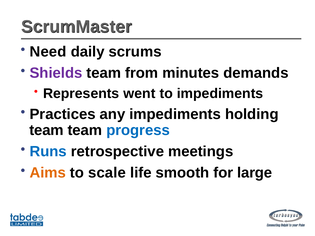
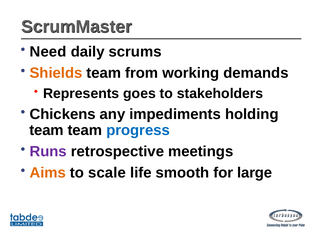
Shields colour: purple -> orange (56, 73)
minutes: minutes -> working (191, 73)
went: went -> goes (140, 94)
to impediments: impediments -> stakeholders (220, 94)
Practices: Practices -> Chickens (63, 114)
Runs colour: blue -> purple (48, 152)
